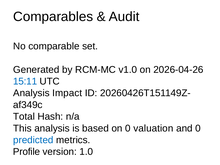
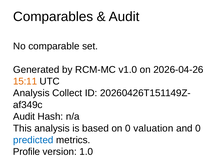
15:11 colour: blue -> orange (25, 81)
Impact: Impact -> Collect (67, 93)
Total: Total -> Audit (24, 117)
